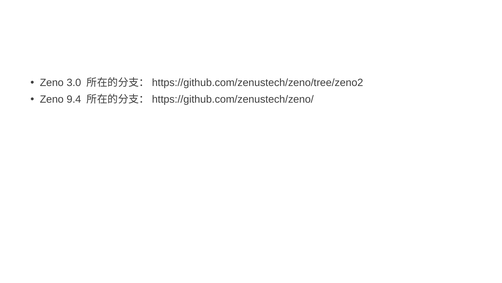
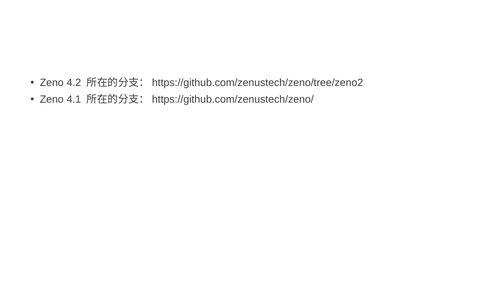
3.0: 3.0 -> 4.2 (74, 83)
9.4: 9.4 -> 4.1 (74, 99)
